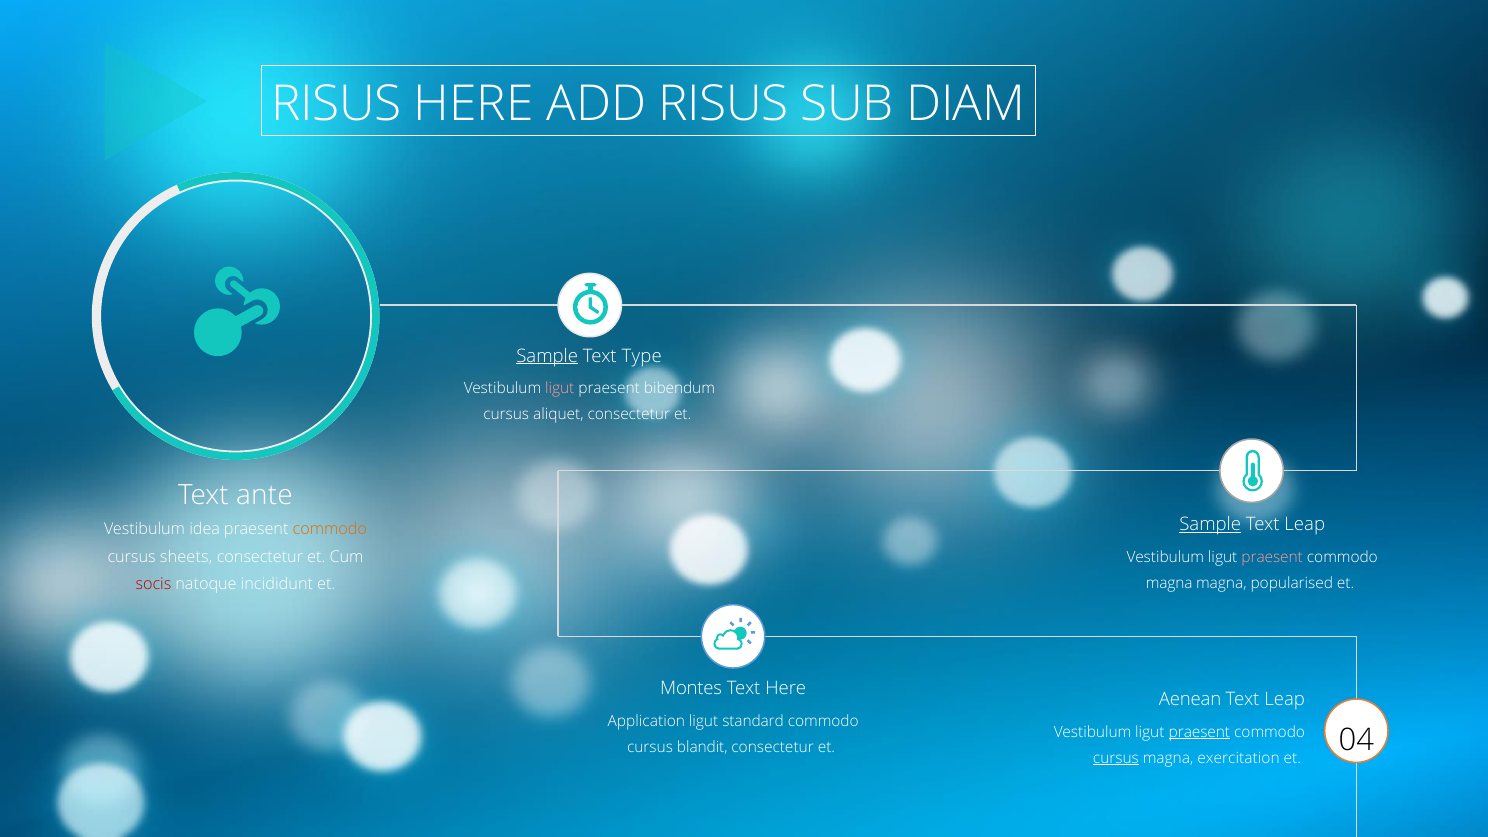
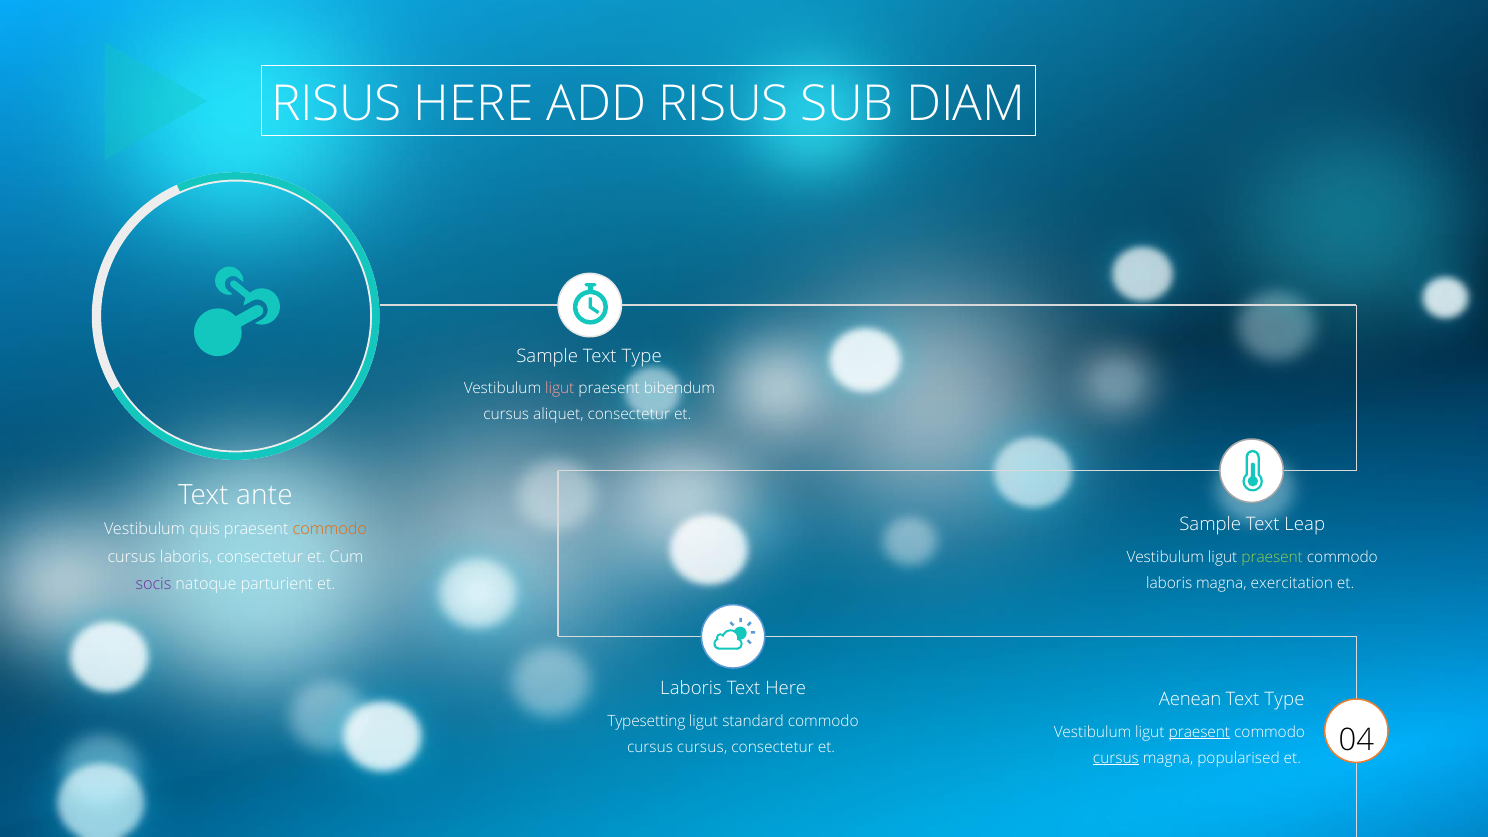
Sample underline: present -> none (547, 356)
Sample underline: present -> none (1210, 524)
idea: idea -> quis (205, 530)
cursus sheets: sheets -> laboris (186, 557)
praesent colour: pink -> light green (1272, 557)
magna: magna -> laboris (1169, 583)
popularised: popularised -> exercitation (1292, 583)
socis colour: red -> purple (153, 584)
incididunt: incididunt -> parturient (277, 584)
Montes: Montes -> Laboris (691, 689)
Leap: Leap -> Type (1285, 700)
Application: Application -> Typesetting (646, 721)
cursus blandit: blandit -> cursus (702, 747)
exercitation: exercitation -> popularised (1239, 758)
